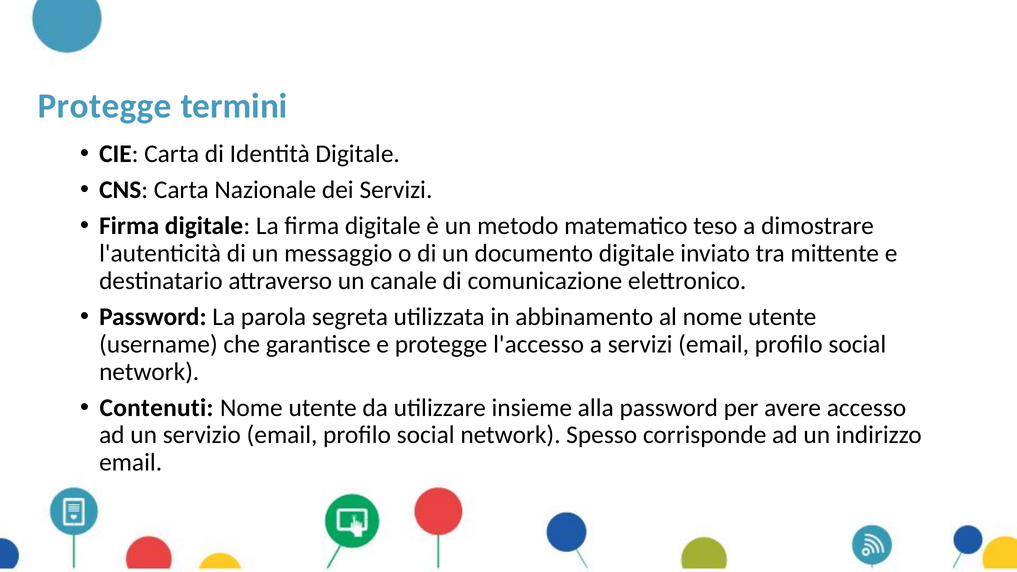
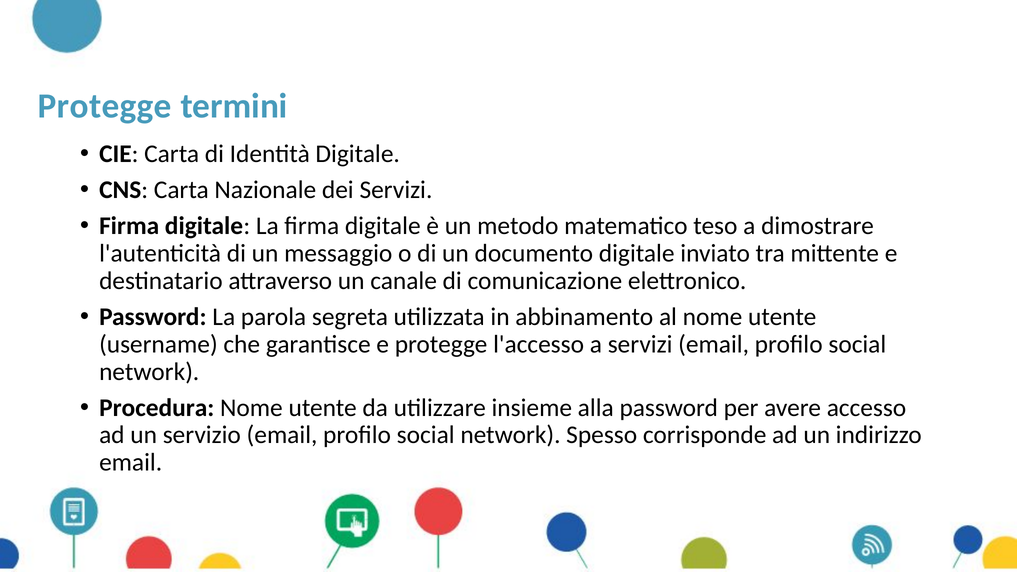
Contenuti: Contenuti -> Procedura (157, 408)
